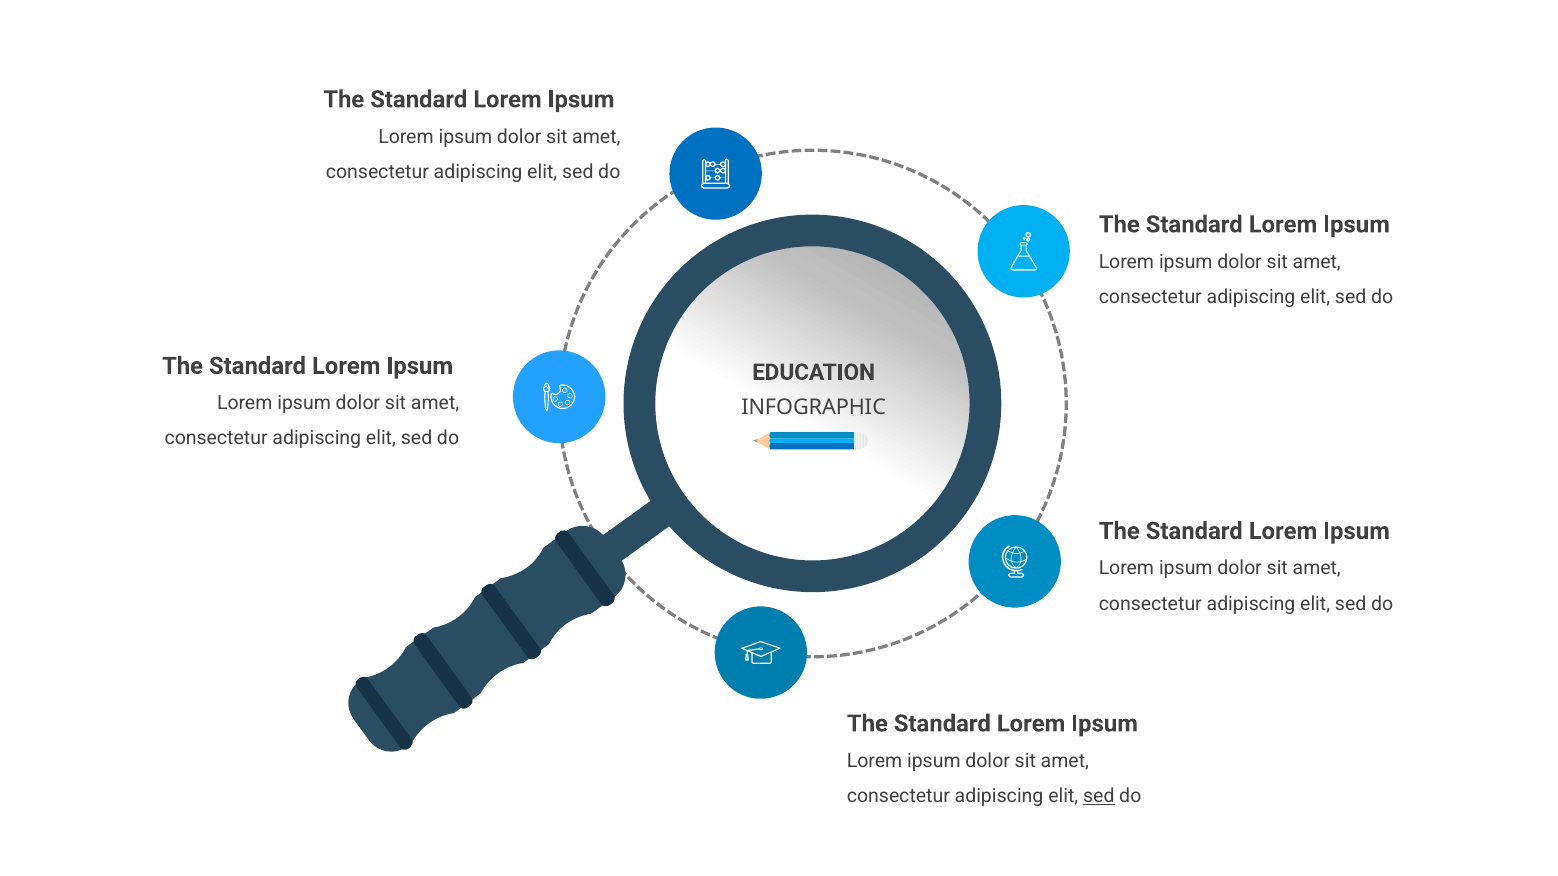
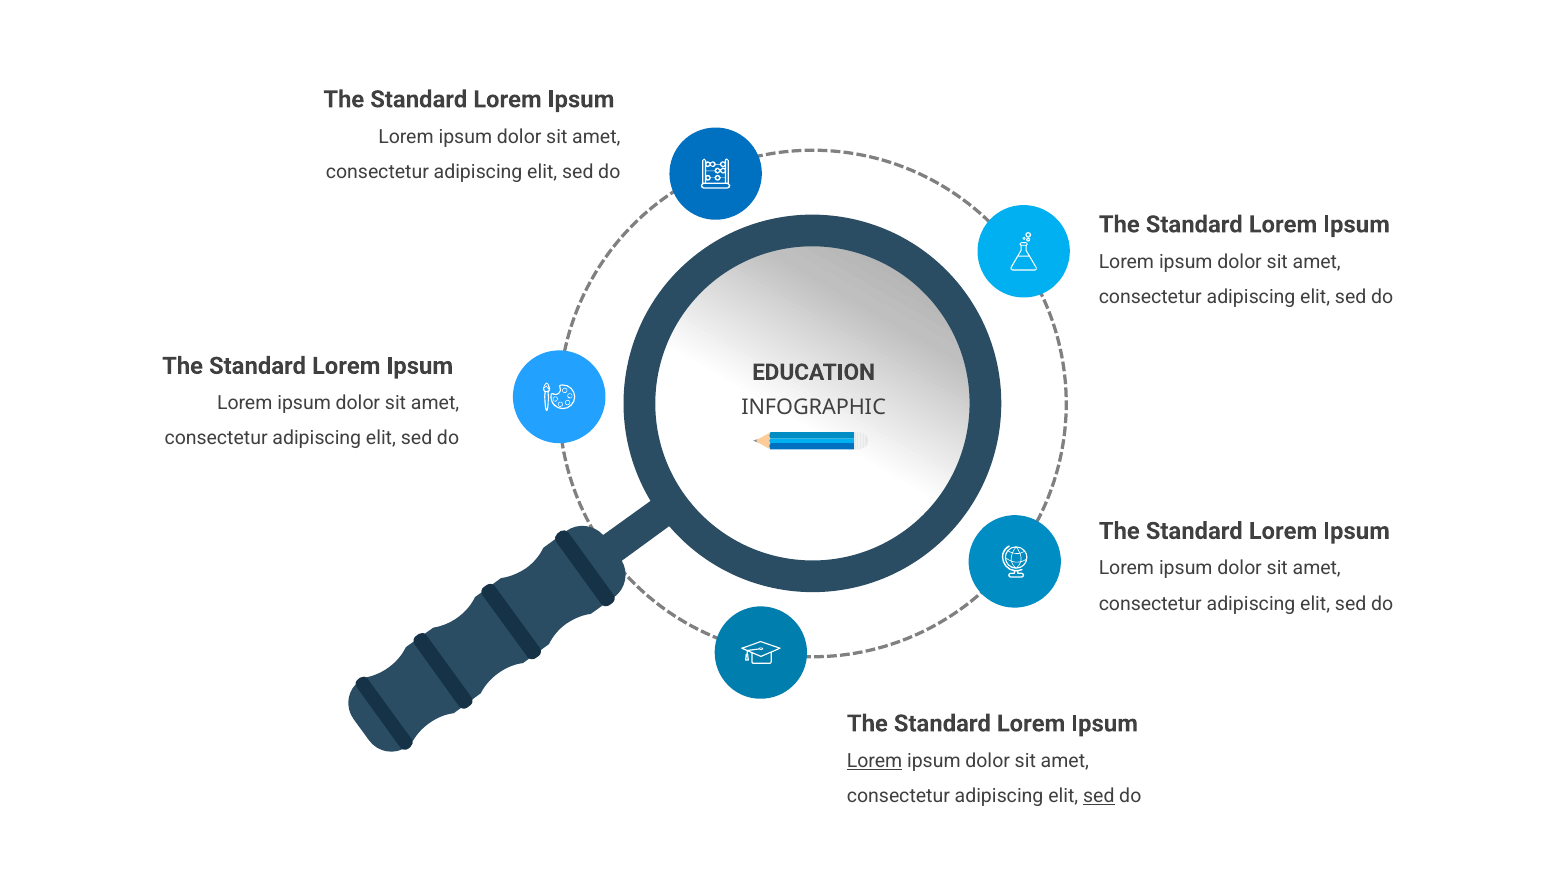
Lorem underline: none -> present (875, 761)
